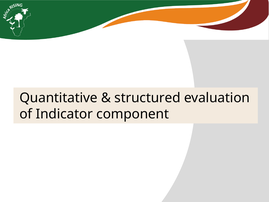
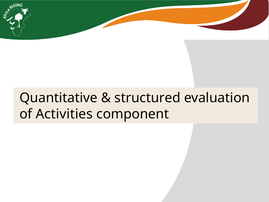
Indicator: Indicator -> Activities (64, 114)
